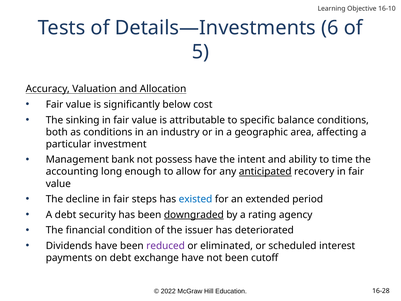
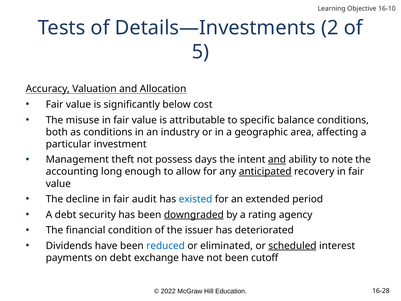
6: 6 -> 2 (330, 28)
sinking: sinking -> misuse (83, 120)
bank: bank -> theft (123, 159)
possess have: have -> days (206, 159)
and underline: none -> present (277, 159)
time: time -> note (342, 159)
steps: steps -> audit (144, 199)
reduced colour: purple -> blue (166, 246)
scheduled underline: none -> present (292, 246)
